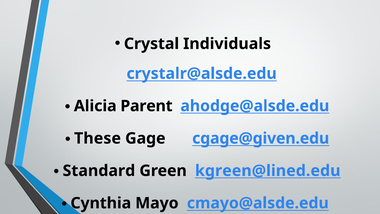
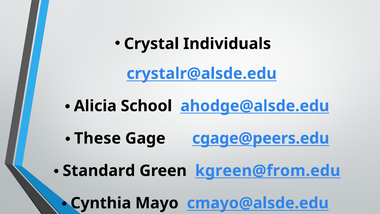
Parent: Parent -> School (146, 106)
cgage@given.edu: cgage@given.edu -> cgage@peers.edu (261, 138)
kgreen@lined.edu: kgreen@lined.edu -> kgreen@from.edu (268, 171)
